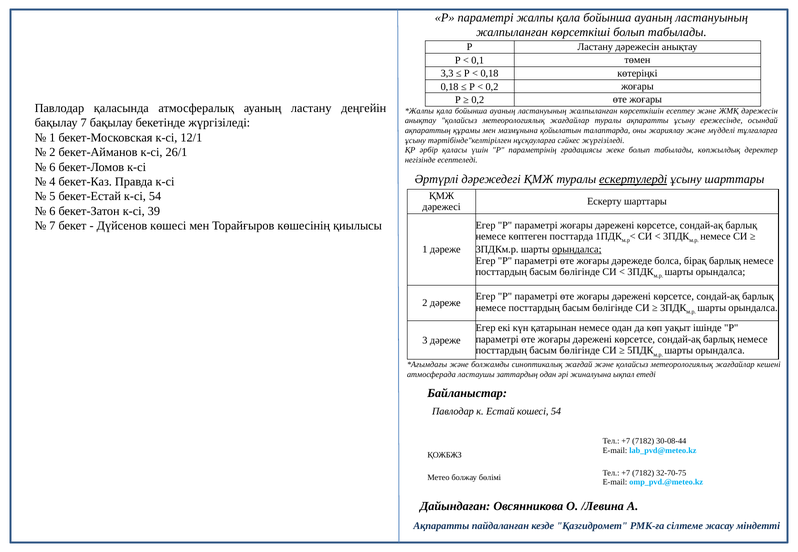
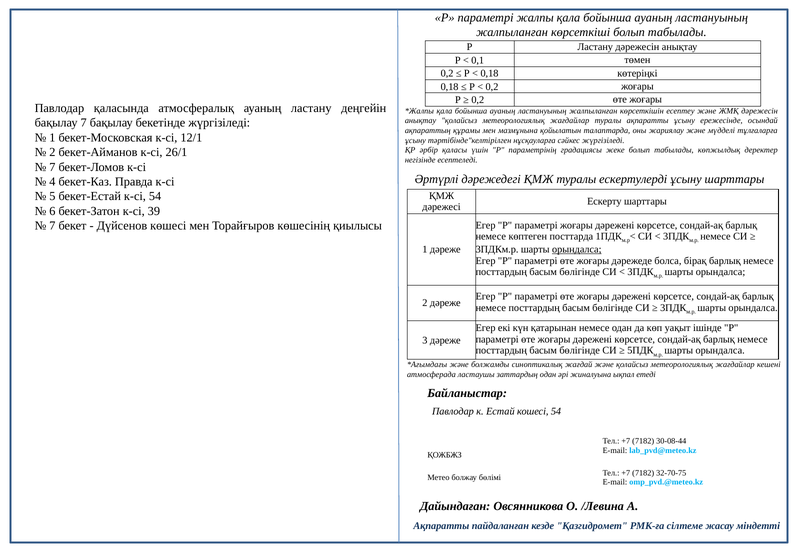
3,3: 3,3 -> 0,2 (447, 74)
6: 6 -> 7 (52, 167)
ескертулерді underline: present -> none (633, 179)
